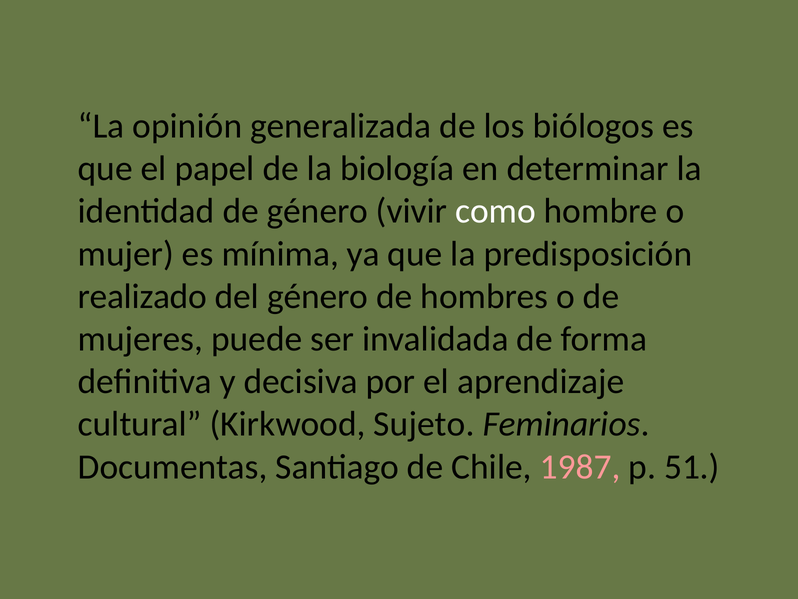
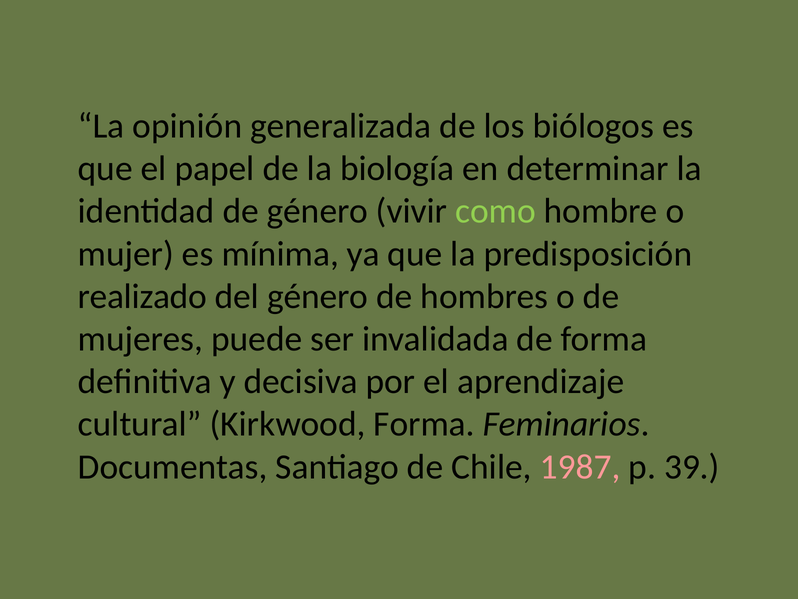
como colour: white -> light green (496, 211)
Kirkwood Sujeto: Sujeto -> Forma (424, 424)
51: 51 -> 39 (692, 466)
